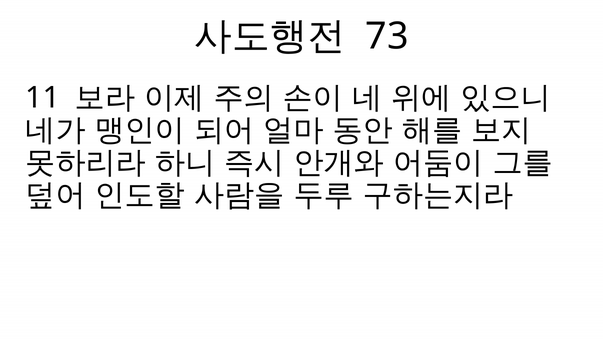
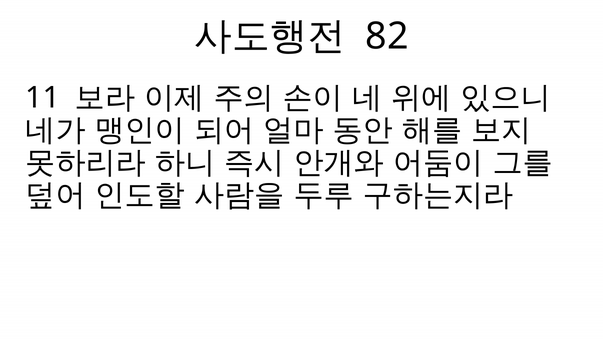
73: 73 -> 82 (387, 36)
